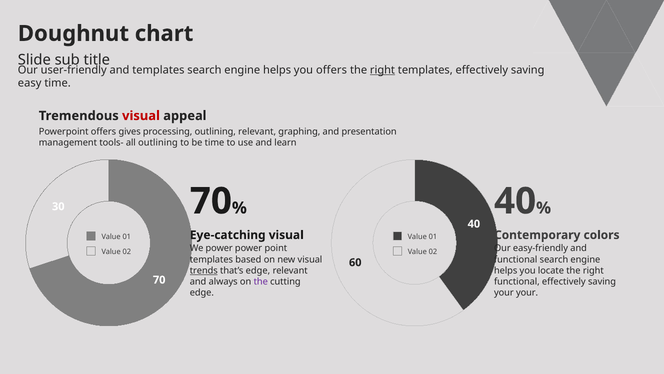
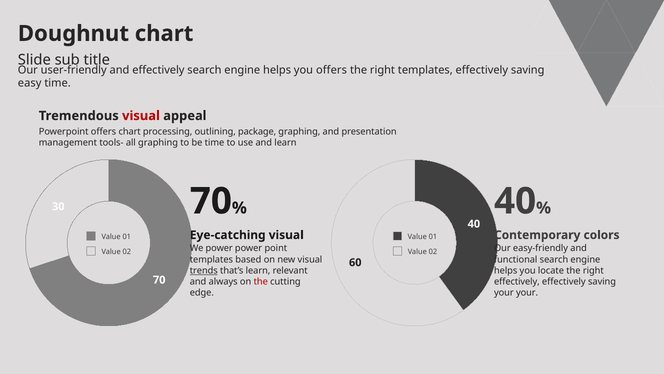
and templates: templates -> effectively (158, 70)
right underline: present -> none (382, 70)
offers gives: gives -> chart (130, 131)
outlining relevant: relevant -> package (257, 131)
all outlining: outlining -> graphing (158, 142)
that’s edge: edge -> learn (258, 270)
the colour: purple -> red (261, 281)
functional: functional -> effectively (517, 281)
